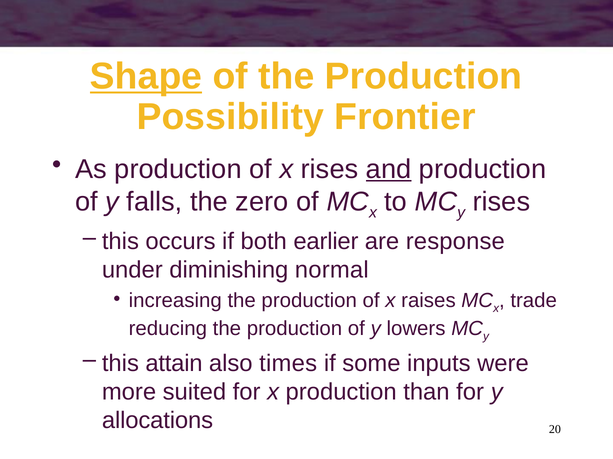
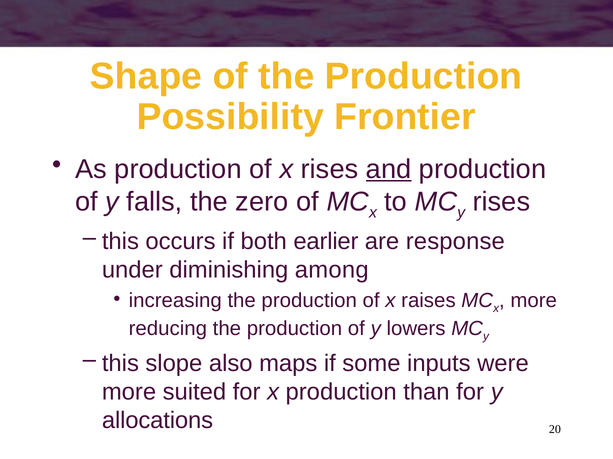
Shape underline: present -> none (146, 77)
normal: normal -> among (332, 270)
trade: trade -> more (534, 301)
attain: attain -> slope (174, 364)
times: times -> maps (288, 364)
